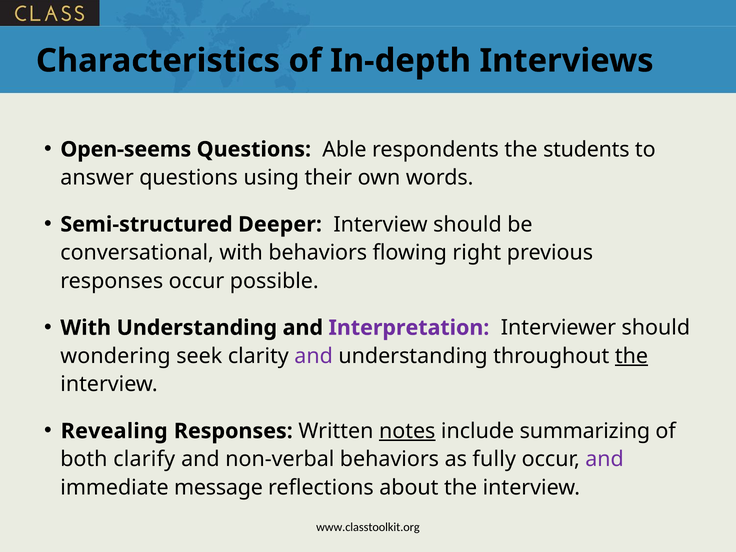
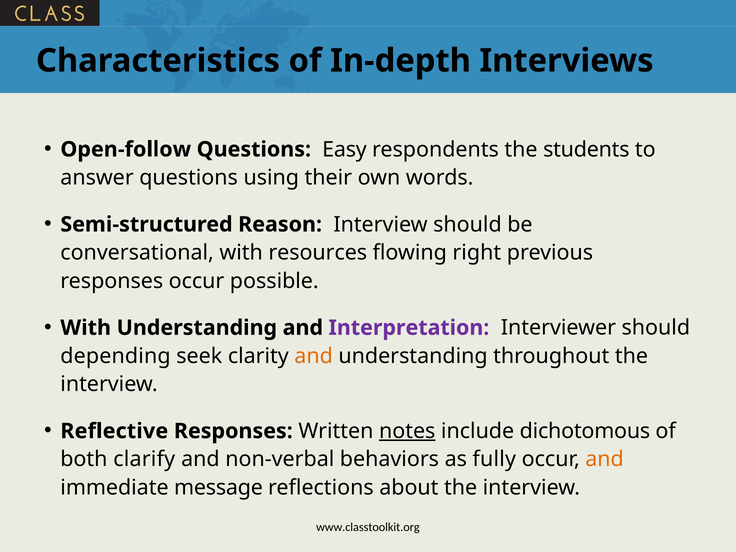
Open-seems: Open-seems -> Open-follow (126, 149)
Able: Able -> Easy (345, 149)
Deeper: Deeper -> Reason (280, 224)
with behaviors: behaviors -> resources (318, 253)
wondering: wondering -> depending (115, 356)
and colour: purple -> orange (314, 356)
the underline: present -> none (631, 356)
Revealing: Revealing -> Reflective (114, 431)
summarizing: summarizing -> dichotomous (585, 431)
and colour: purple -> orange (605, 459)
